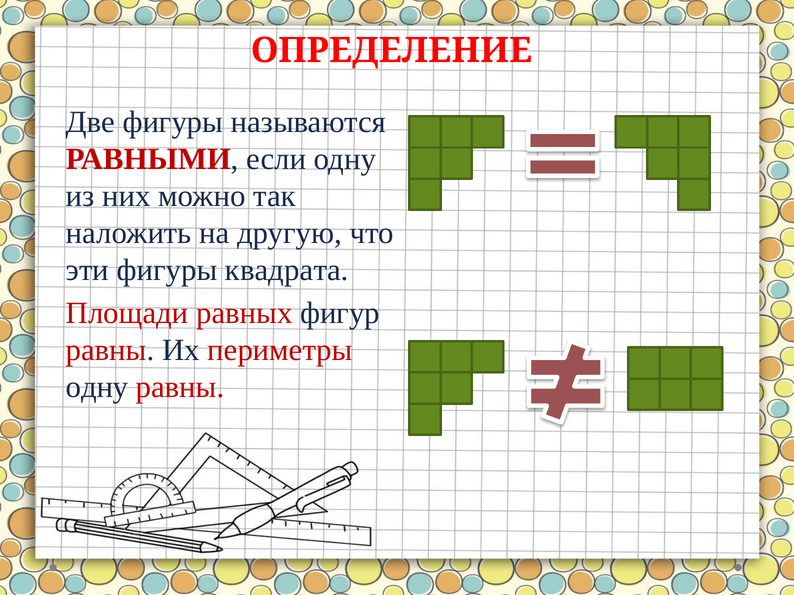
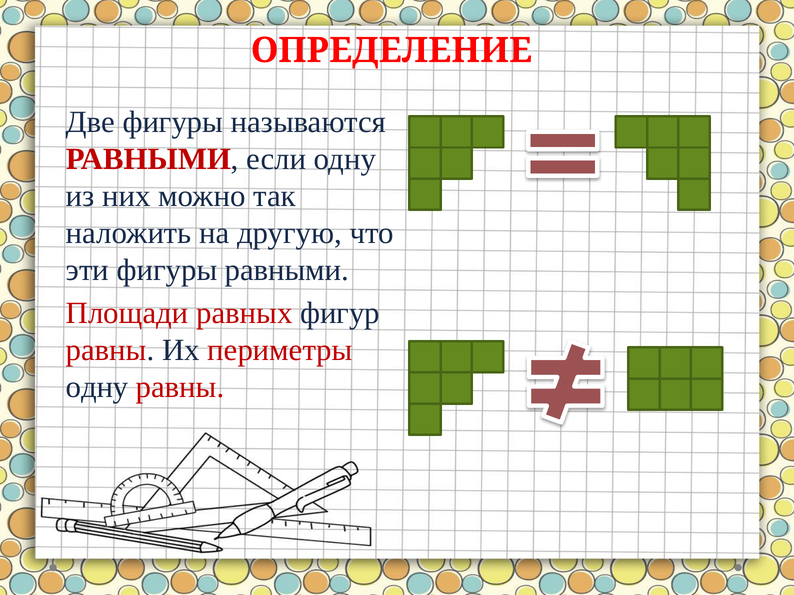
фигуры квадрата: квадрата -> равными (287, 270)
